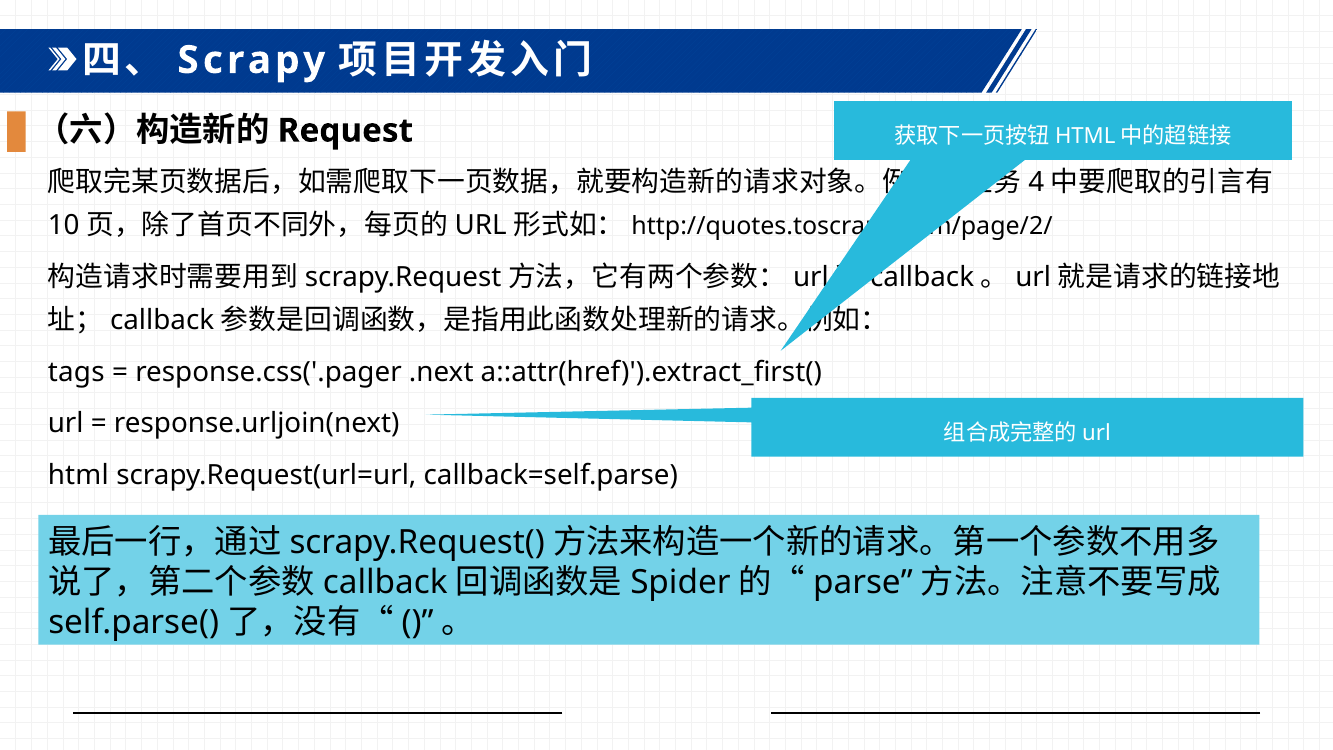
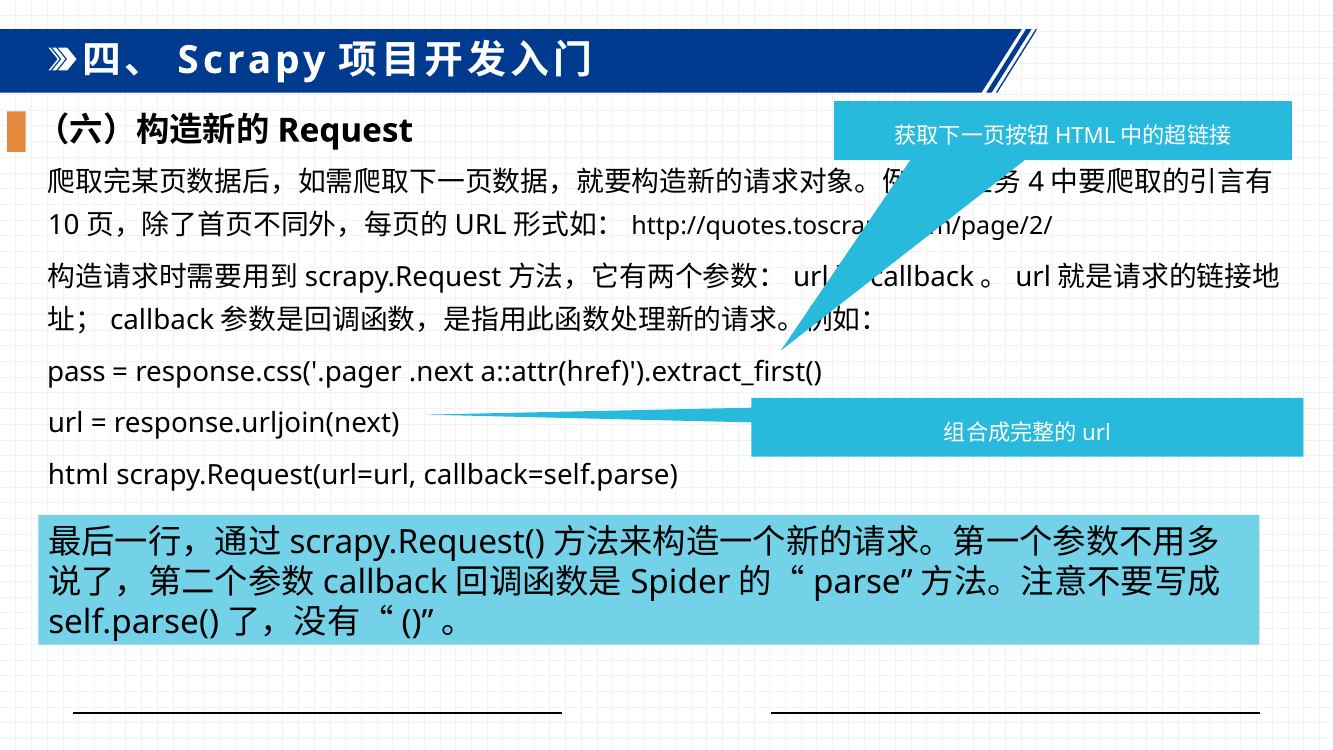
tags: tags -> pass (76, 372)
